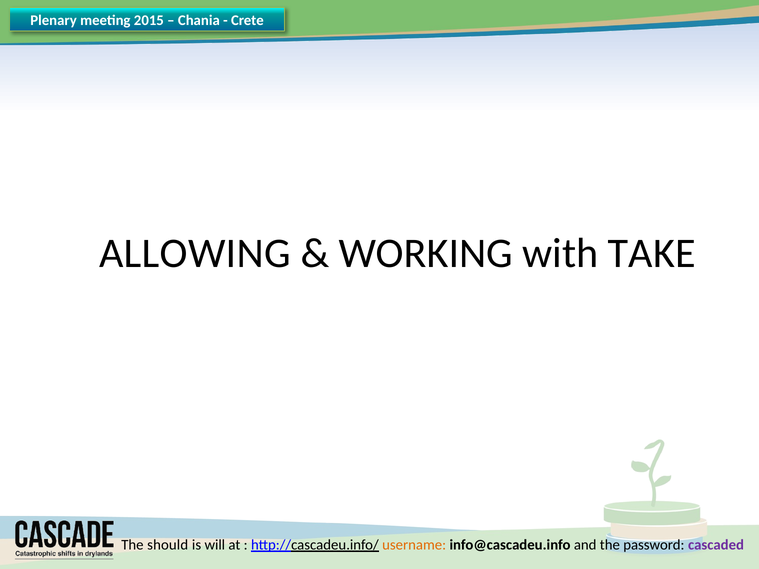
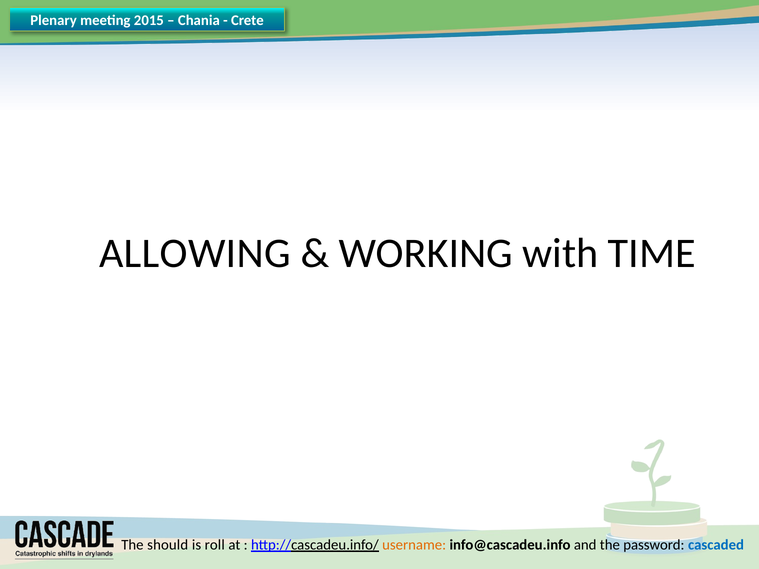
TAKE: TAKE -> TIME (652, 253)
will: will -> roll (215, 545)
cascaded colour: purple -> blue (716, 545)
